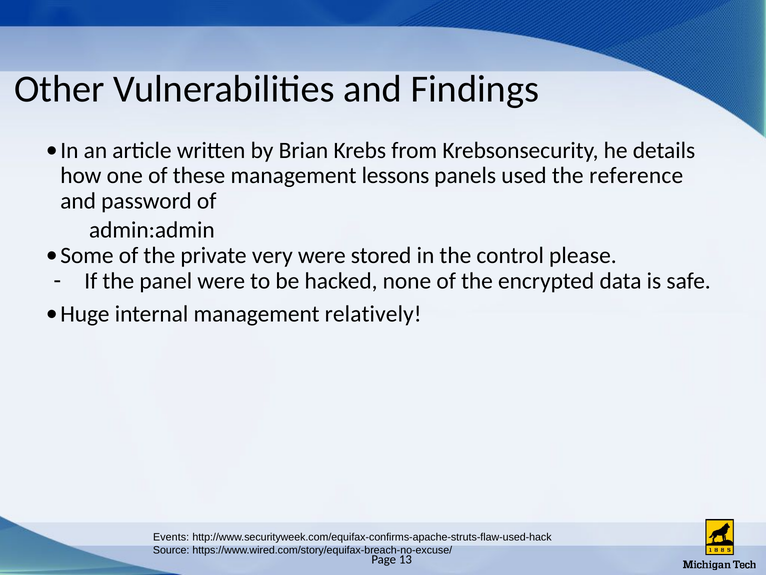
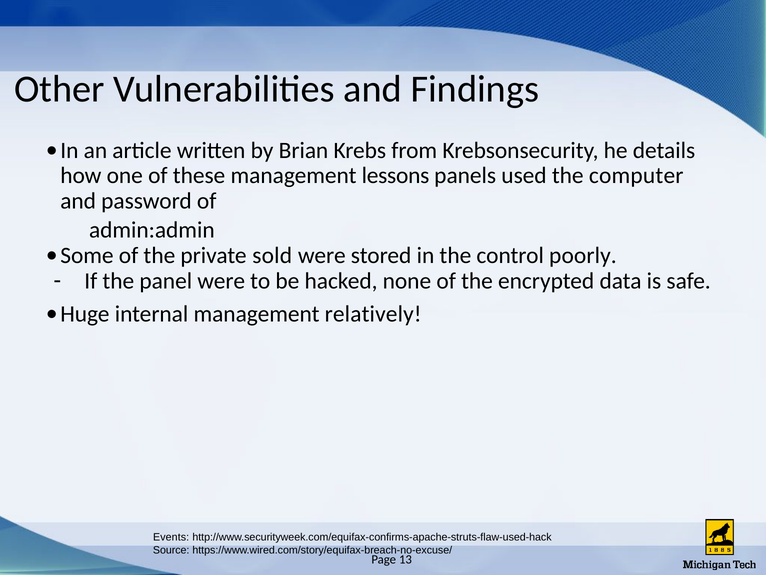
reference: reference -> computer (636, 176)
very: very -> sold (272, 255)
please: please -> poorly (583, 255)
